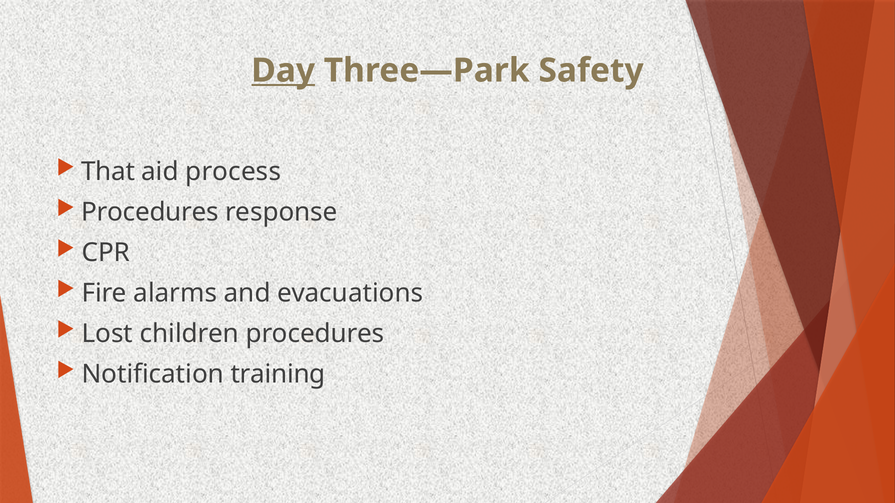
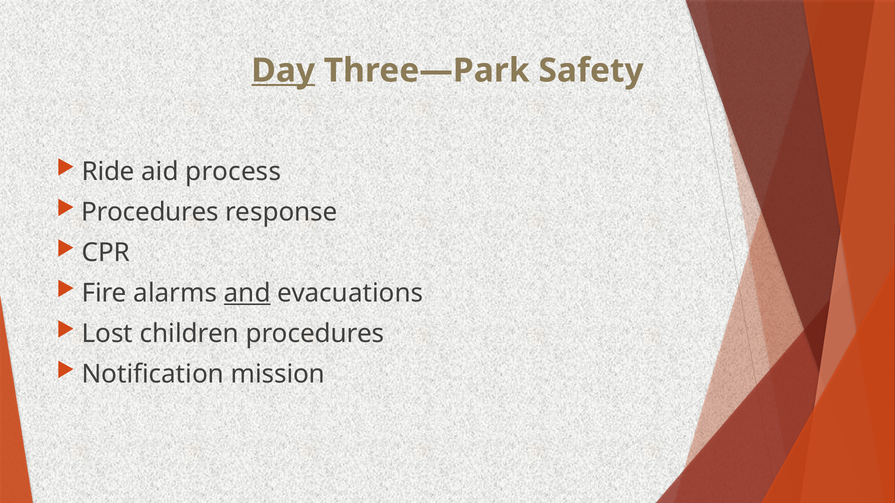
That: That -> Ride (108, 172)
and underline: none -> present (247, 293)
training: training -> mission (278, 375)
